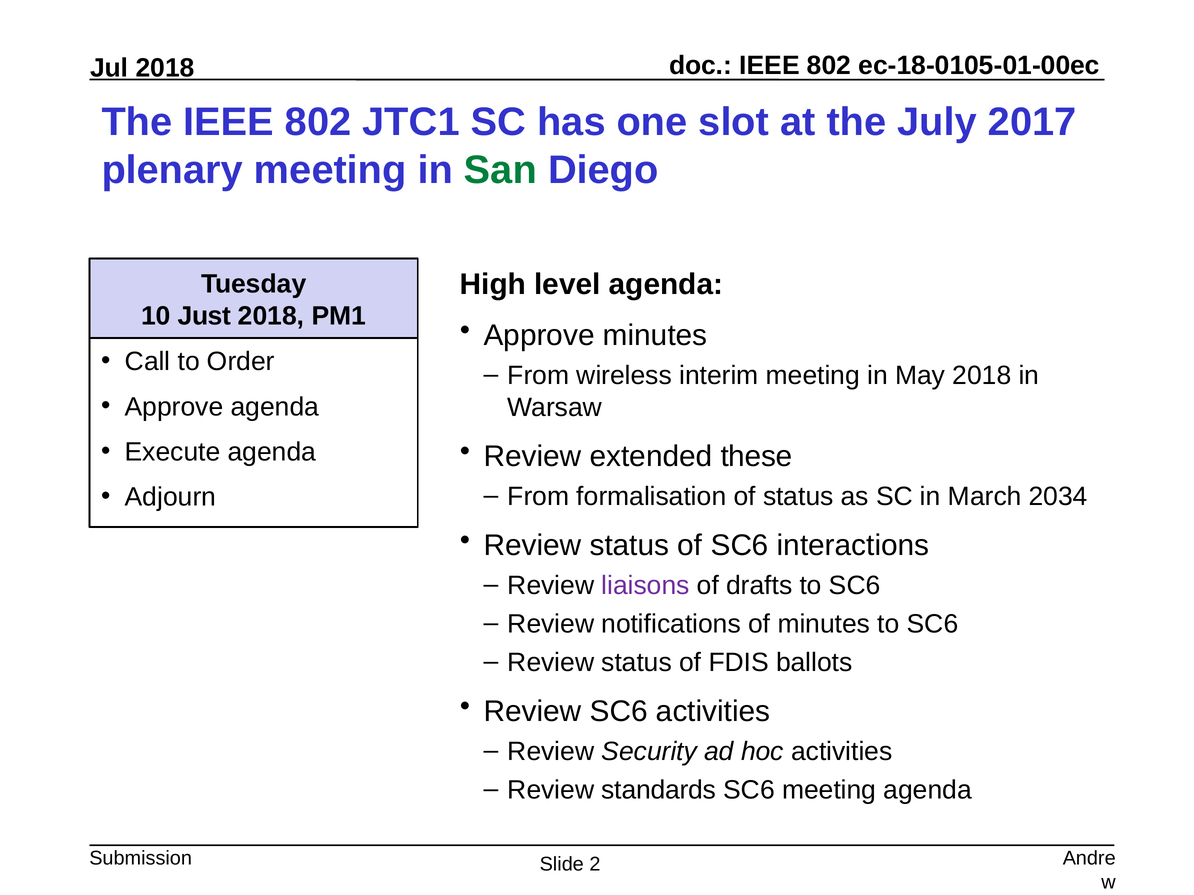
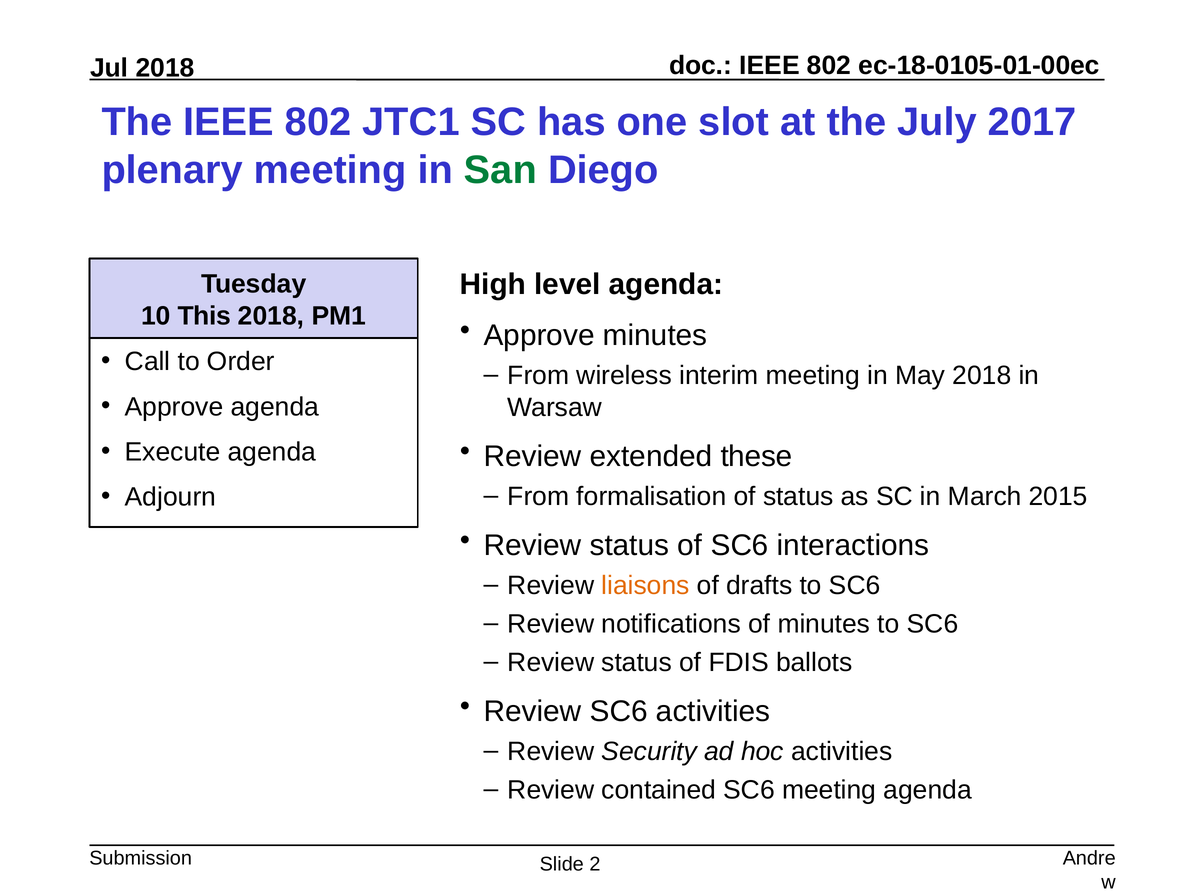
Just: Just -> This (204, 316)
2034: 2034 -> 2015 (1058, 497)
liaisons colour: purple -> orange (646, 586)
standards: standards -> contained (659, 791)
